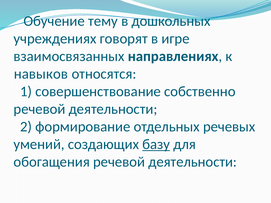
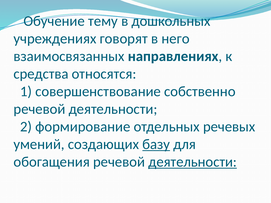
игре: игре -> него (176, 39)
навыков: навыков -> средства (41, 74)
деятельности underline: none -> present (193, 162)
